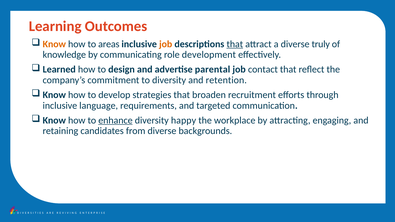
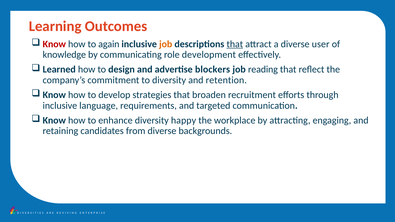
Know colour: orange -> red (54, 44)
areas: areas -> again (109, 44)
truly: truly -> user (321, 44)
parental: parental -> blockers (213, 70)
contact: contact -> reading (263, 70)
enhance underline: present -> none (115, 120)
